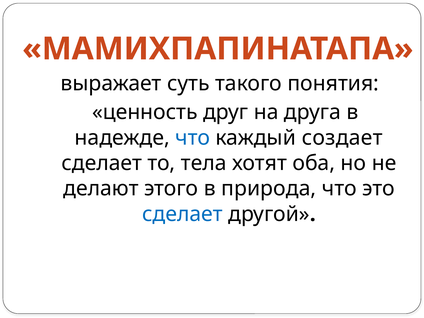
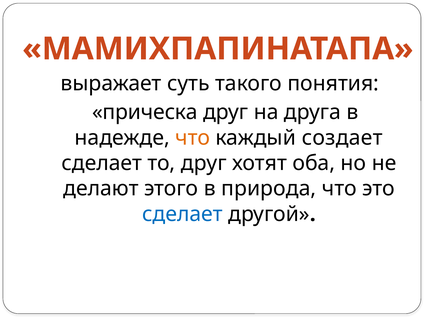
ценность: ценность -> прическа (145, 112)
что colour: blue -> orange (193, 138)
то тела: тела -> друг (204, 163)
